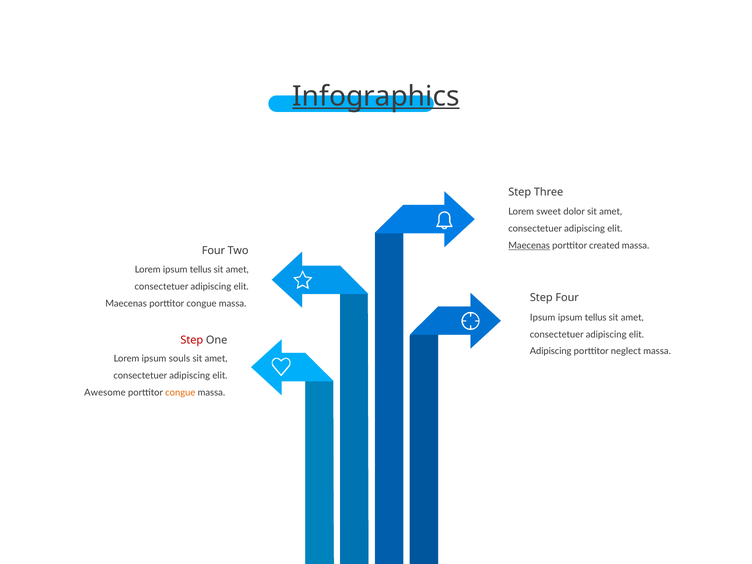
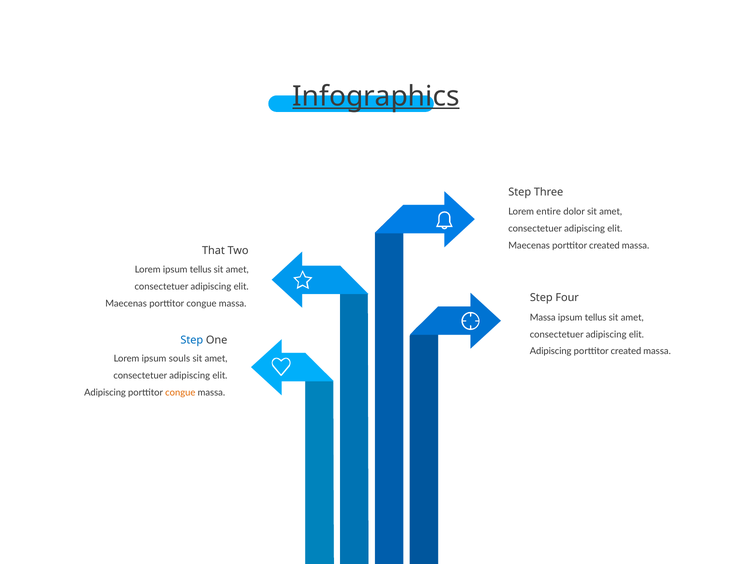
sweet: sweet -> entire (549, 212)
Maecenas underline: present -> none (529, 246)
Four: Four -> That (213, 251)
Ipsum: Ipsum -> Massa (543, 317)
Step colour: red -> blue (192, 340)
neglect: neglect -> created (626, 351)
Awesome: Awesome -> Adipiscing (105, 393)
